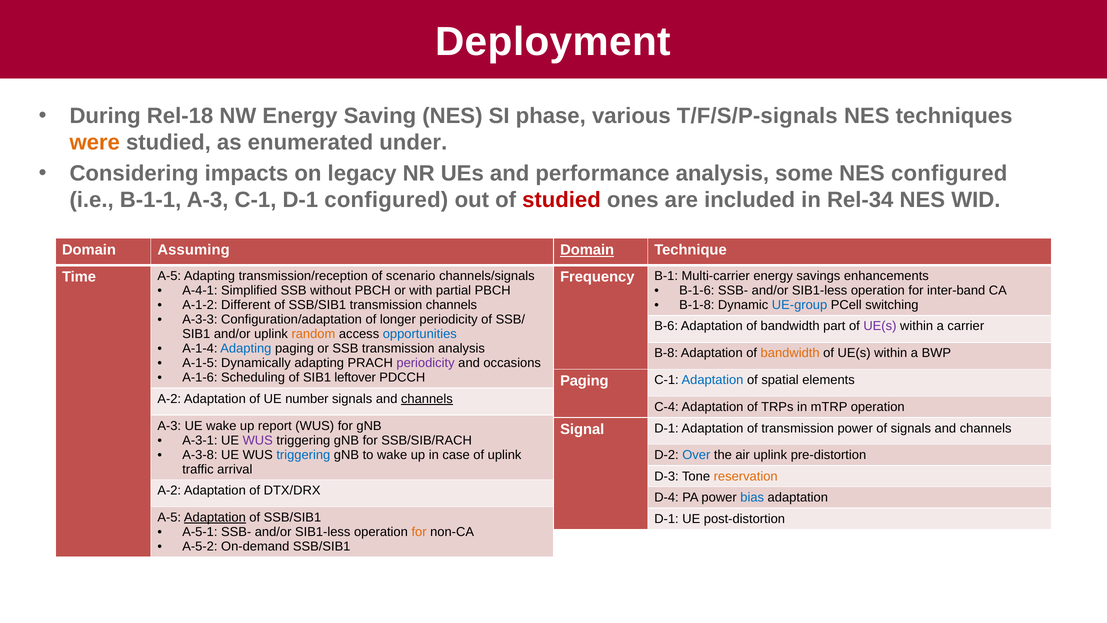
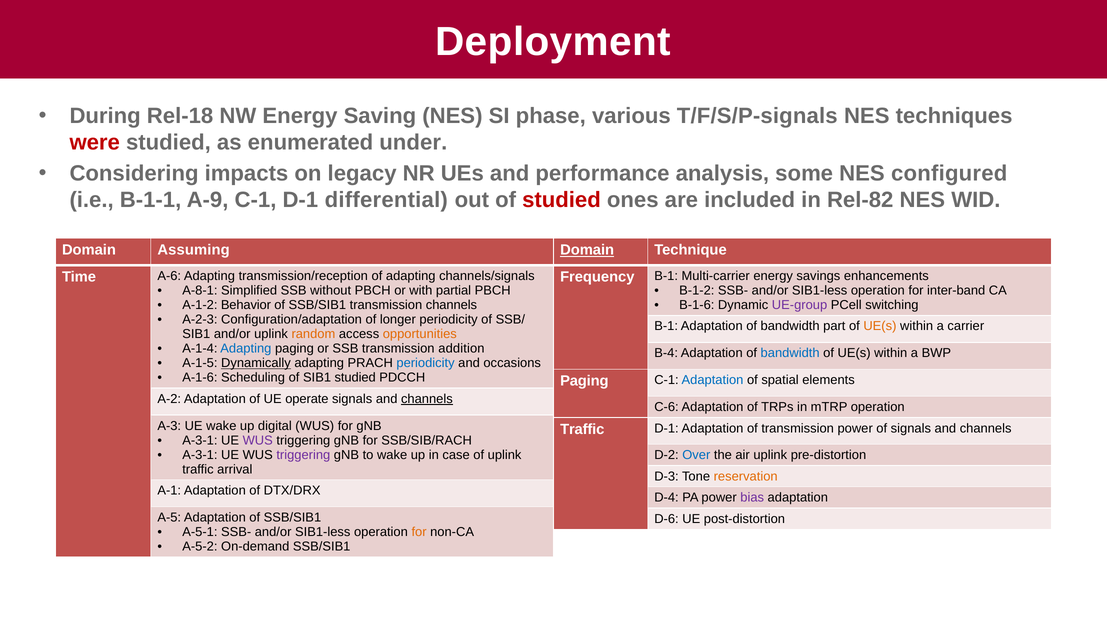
were colour: orange -> red (95, 142)
B-1-1 A-3: A-3 -> A-9 (208, 200)
D-1 configured: configured -> differential (386, 200)
Rel-34: Rel-34 -> Rel-82 (860, 200)
Time A-5: A-5 -> A-6 (169, 276)
of scenario: scenario -> adapting (411, 276)
A-4-1: A-4-1 -> A-8-1 (200, 290)
B-1-6: B-1-6 -> B-1-2 (697, 290)
Different: Different -> Behavior (246, 305)
B-1-8: B-1-8 -> B-1-6 (697, 305)
UE-group colour: blue -> purple (800, 305)
A-3-3: A-3-3 -> A-2-3 (200, 319)
B-6: B-6 -> B-1 (666, 326)
UE(s colour: purple -> orange (880, 326)
opportunities colour: blue -> orange (420, 334)
transmission analysis: analysis -> addition (461, 348)
B-8: B-8 -> B-4 (666, 353)
bandwidth colour: orange -> blue (790, 353)
Dynamically underline: none -> present (256, 363)
periodicity colour: purple -> blue (426, 363)
SIB1 leftover: leftover -> studied (355, 377)
number: number -> operate (307, 399)
C-4: C-4 -> C-6 (666, 407)
report: report -> digital (275, 426)
Signal: Signal -> Traffic (582, 429)
A-3-8: A-3-8 -> A-3-1 (200, 455)
triggering colour: blue -> purple (303, 455)
A-2: A-2 -> A-1 (169, 490)
bias colour: blue -> purple (752, 497)
Adaptation underline: present -> none (215, 517)
D-1: D-1 -> D-6 (666, 519)
